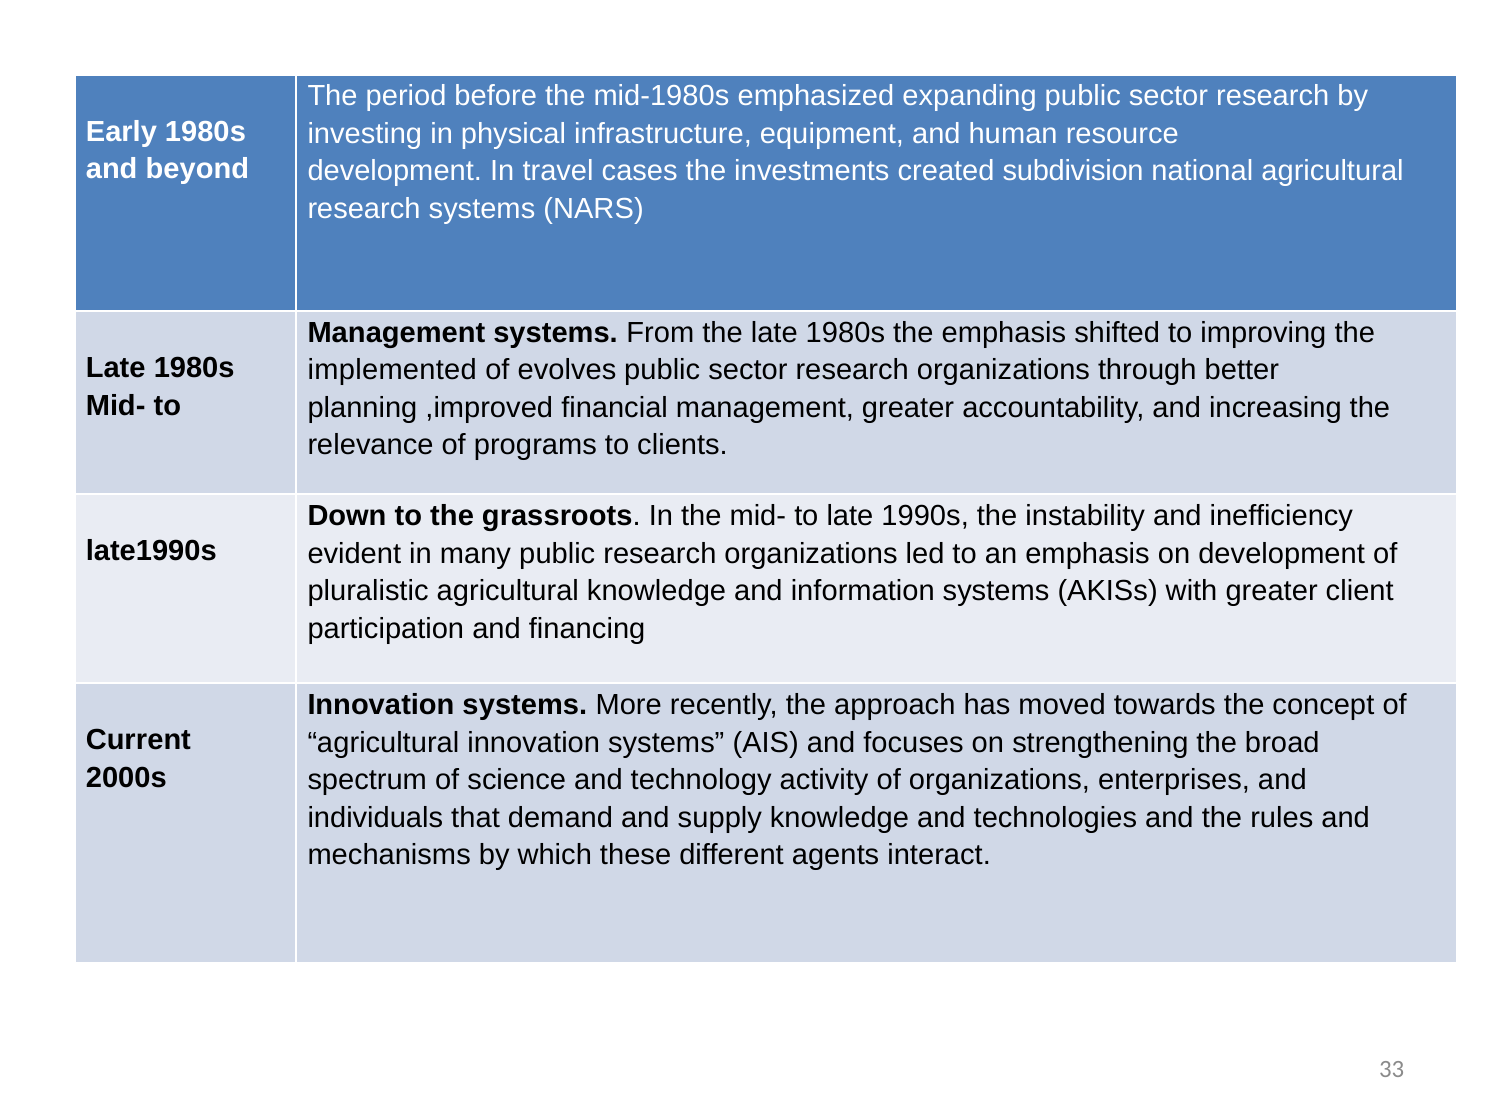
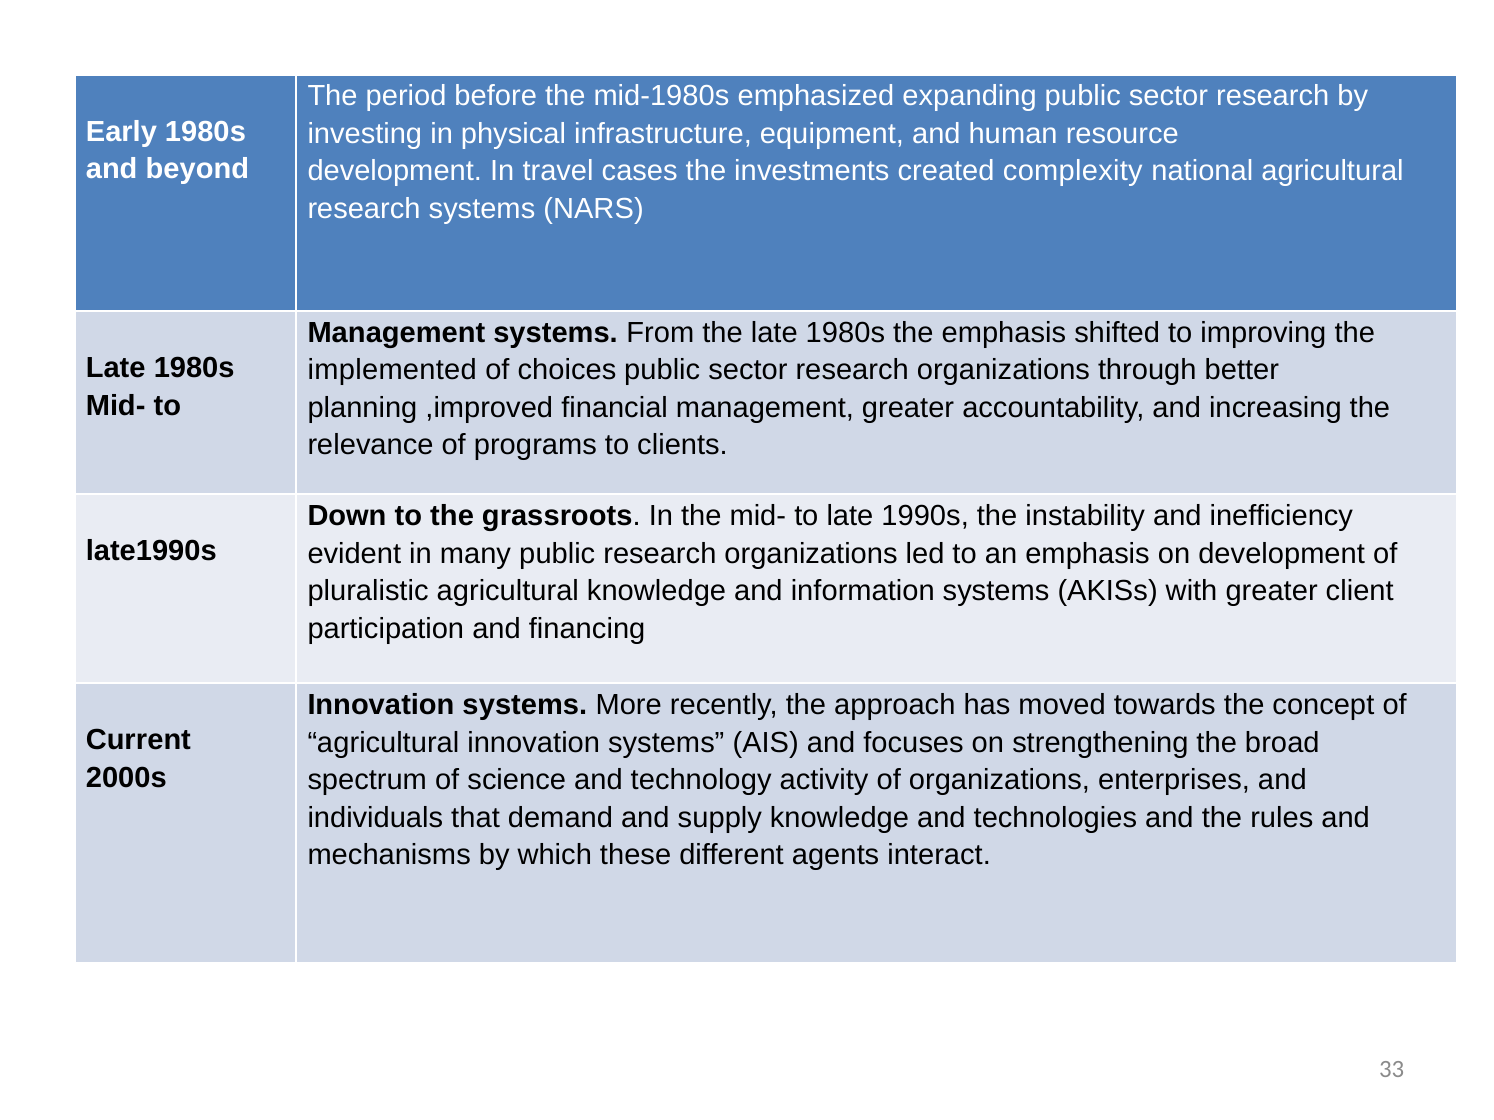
subdivision: subdivision -> complexity (1073, 171)
evolves: evolves -> choices (567, 370)
